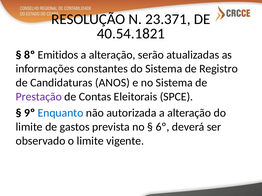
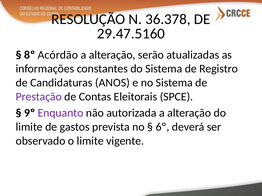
23.371: 23.371 -> 36.378 (168, 19)
40.54.1821: 40.54.1821 -> 29.47.5160 (131, 34)
Emitidos: Emitidos -> Acórdão (58, 55)
Enquanto colour: blue -> purple (61, 113)
